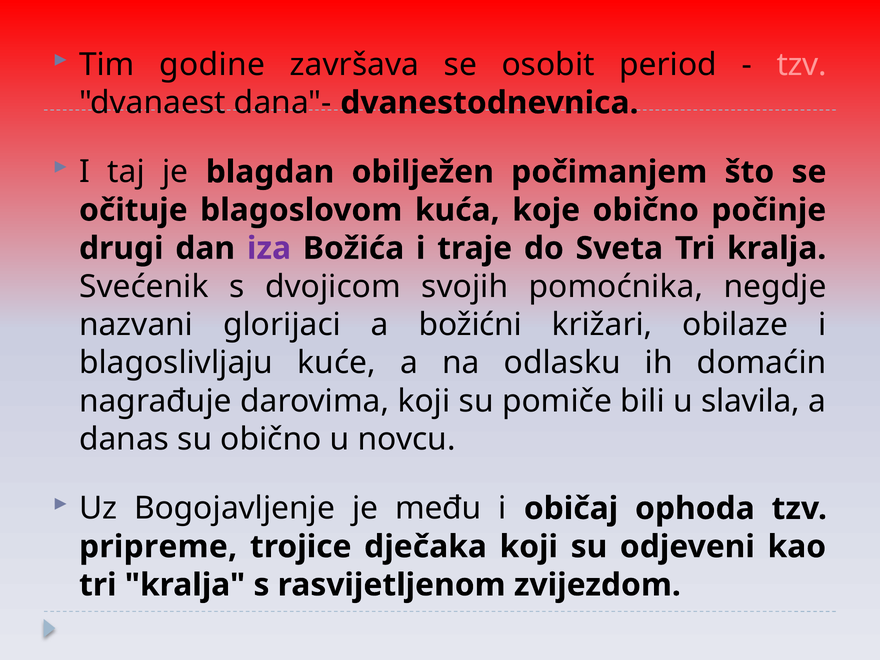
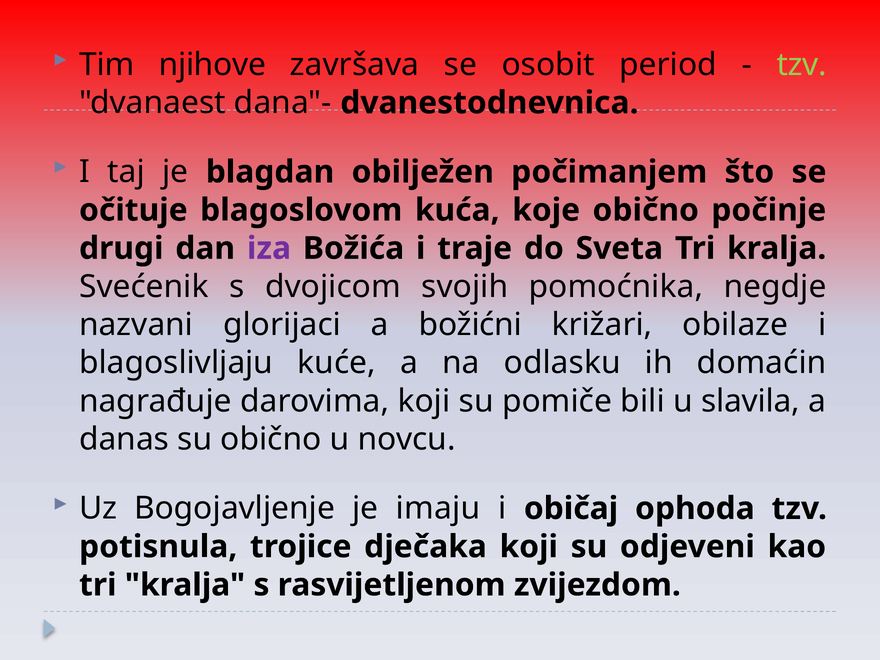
godine: godine -> njihove (212, 65)
tzv colour: pink -> light green (802, 65)
među: među -> imaju (438, 509)
pripreme: pripreme -> potisnula (158, 547)
